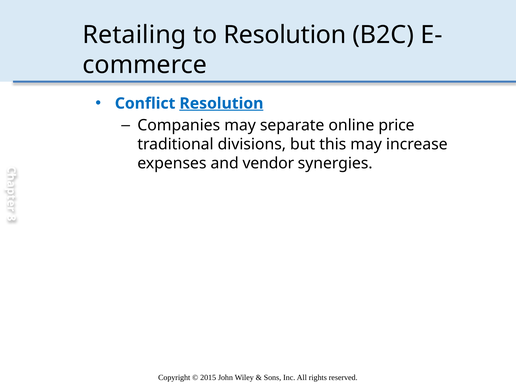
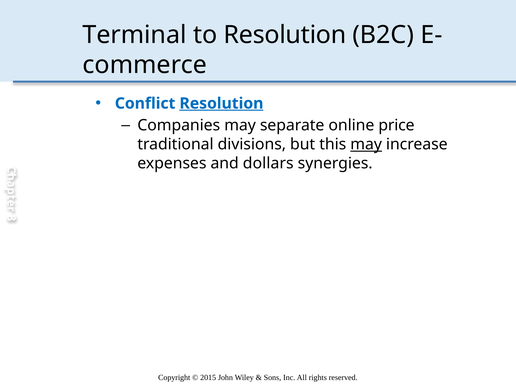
Retailing: Retailing -> Terminal (135, 35)
may underline: none -> present (366, 144)
vendor: vendor -> dollars (268, 163)
